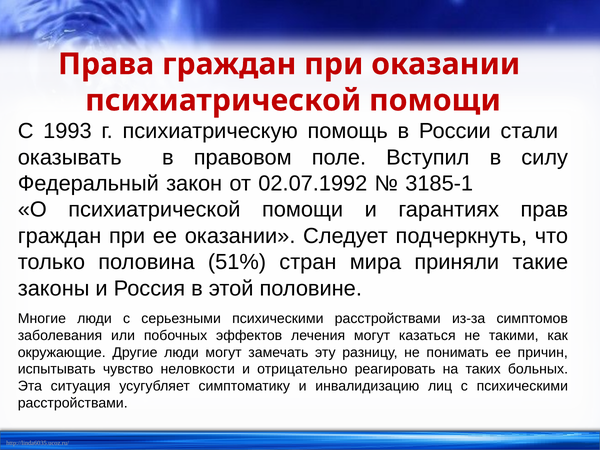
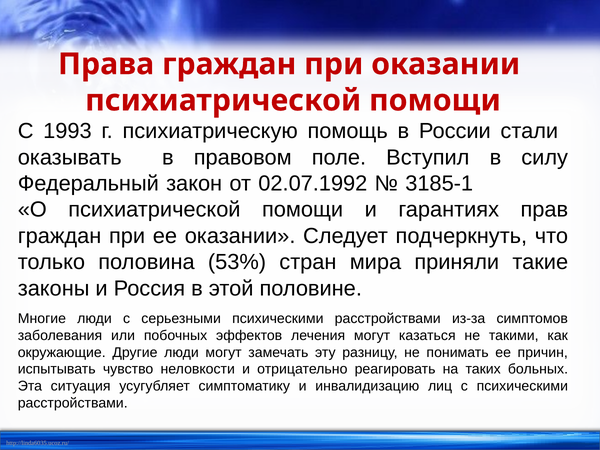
51%: 51% -> 53% (237, 262)
